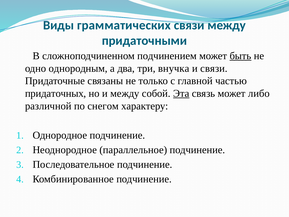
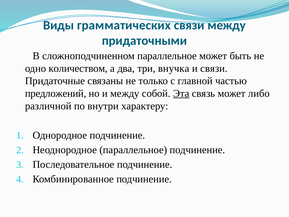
сложноподчиненном подчинением: подчинением -> параллельное (167, 56)
быть underline: present -> none (240, 56)
однородным: однородным -> количеством (78, 68)
придаточных: придаточных -> предложений (56, 93)
снегом: снегом -> внутри (103, 106)
